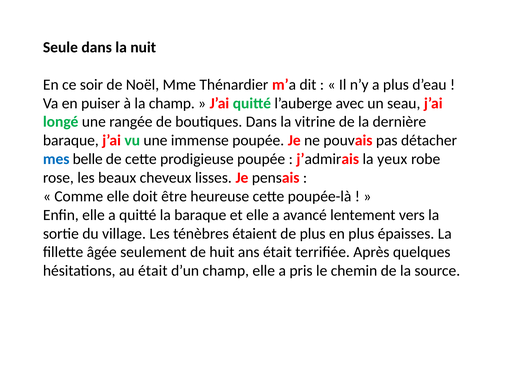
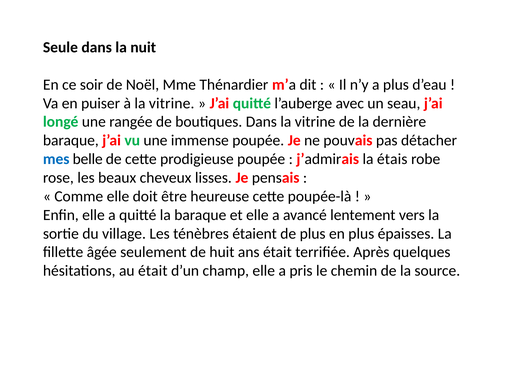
à la champ: champ -> vitrine (172, 103)
yeux: yeux -> étais (392, 159)
